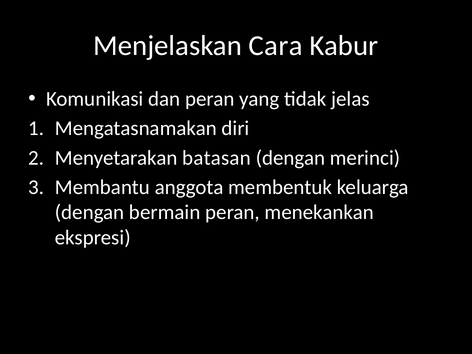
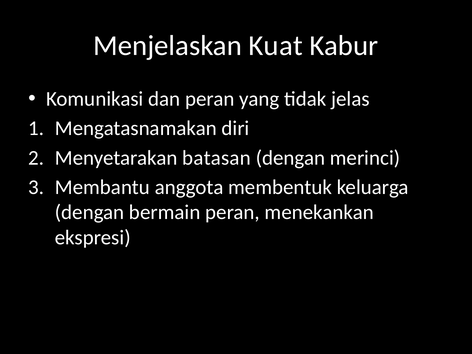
Cara: Cara -> Kuat (276, 46)
